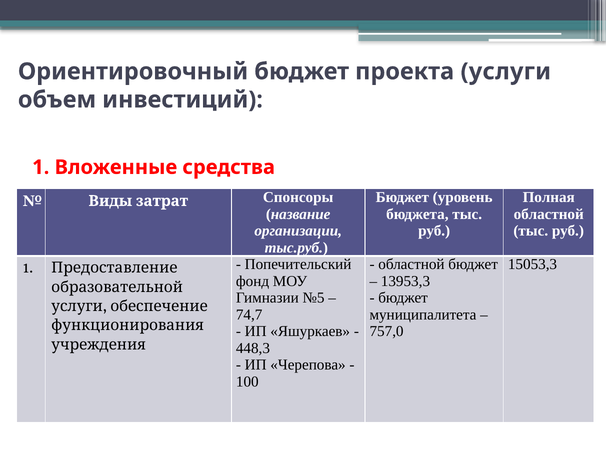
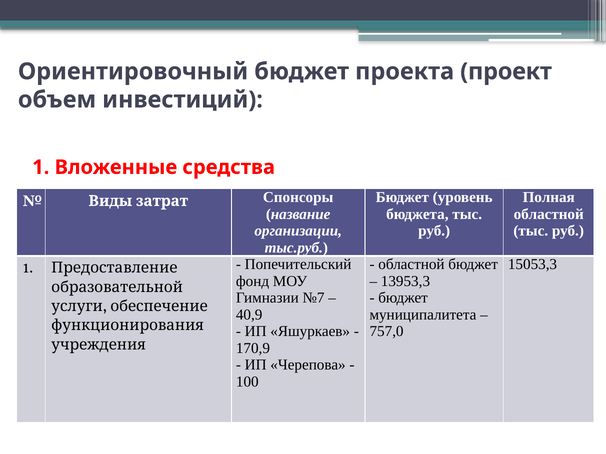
проекта услуги: услуги -> проект (506, 72)
№5: №5 -> №7 (314, 298)
74,7: 74,7 -> 40,9 (249, 315)
448,3: 448,3 -> 170,9 (253, 349)
